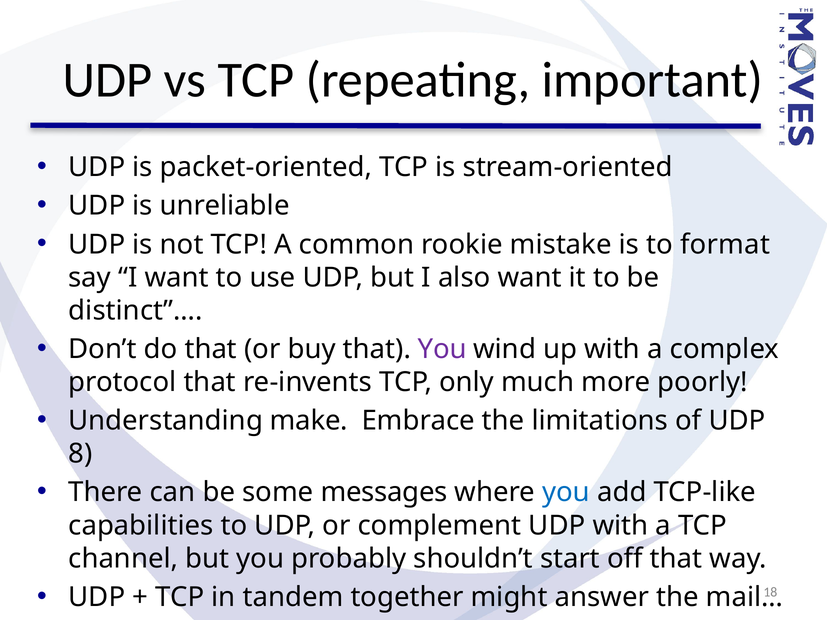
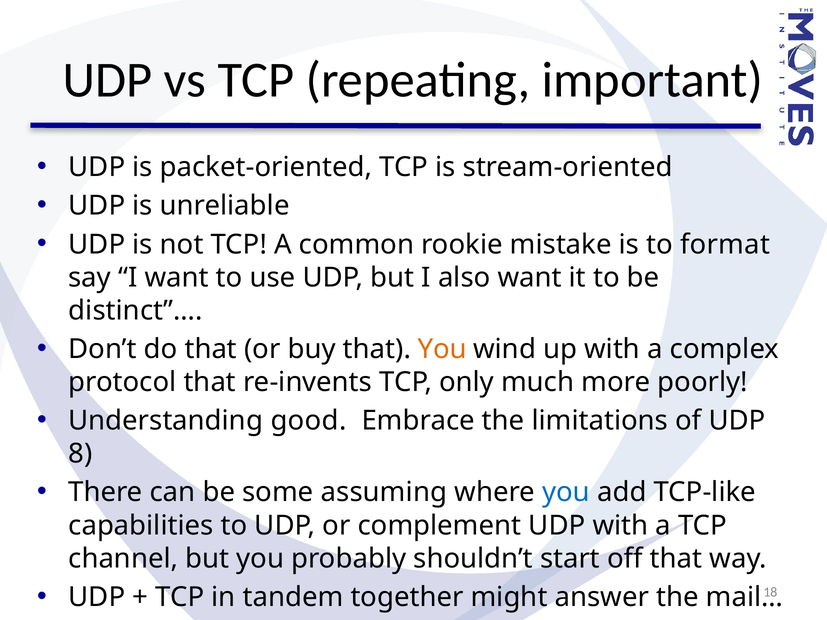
You colour: purple -> orange (442, 349)
make: make -> good (309, 421)
messages: messages -> assuming (384, 493)
